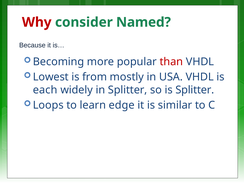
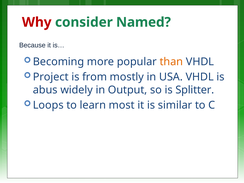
than colour: red -> orange (171, 62)
Lowest: Lowest -> Project (51, 77)
each: each -> abus (45, 90)
in Splitter: Splitter -> Output (128, 90)
edge: edge -> most (122, 105)
